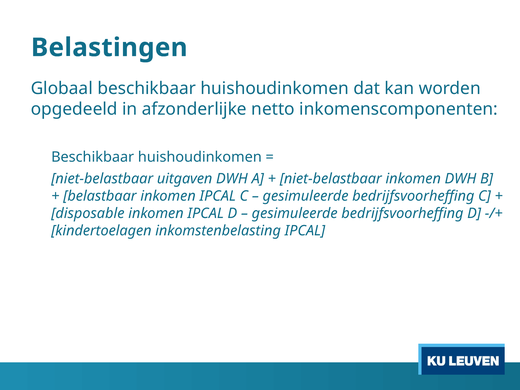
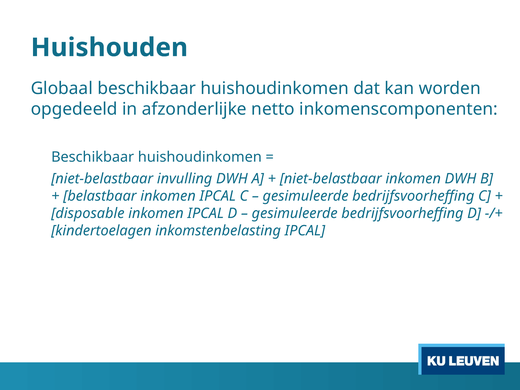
Belastingen: Belastingen -> Huishouden (109, 48)
uitgaven: uitgaven -> invulling (185, 179)
